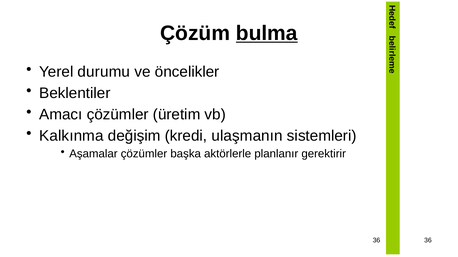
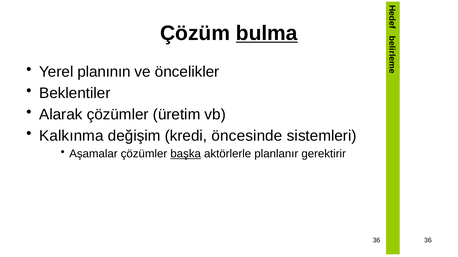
durumu: durumu -> planının (104, 72)
Amacı: Amacı -> Alarak (61, 115)
ulaşmanın: ulaşmanın -> öncesinde (247, 136)
başka underline: none -> present (186, 154)
